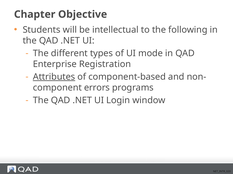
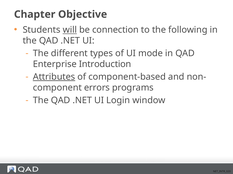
will underline: none -> present (70, 30)
intellectual: intellectual -> connection (115, 30)
Registration: Registration -> Introduction (105, 64)
